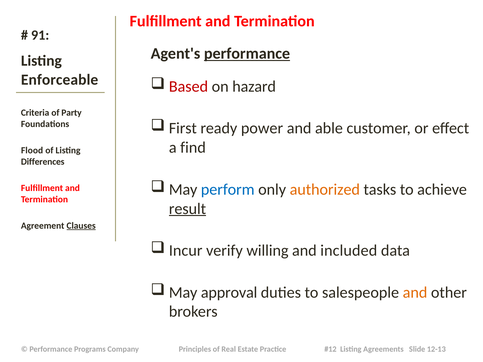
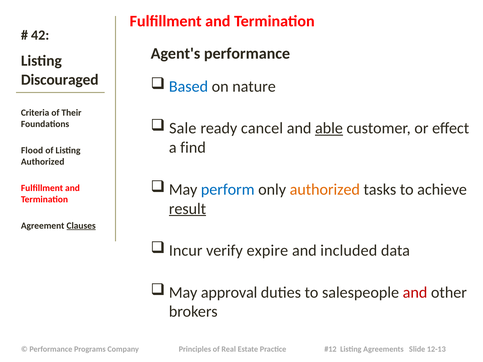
91: 91 -> 42 (40, 35)
performance underline: present -> none (247, 54)
Enforceable: Enforceable -> Discouraged (60, 80)
Based colour: red -> blue (188, 87)
hazard: hazard -> nature (254, 87)
Party: Party -> Their (71, 113)
First: First -> Sale (183, 128)
power: power -> cancel (262, 128)
able underline: none -> present (329, 128)
Differences: Differences -> Authorized (43, 162)
willing: willing -> expire (267, 251)
and colour: orange -> red (415, 293)
